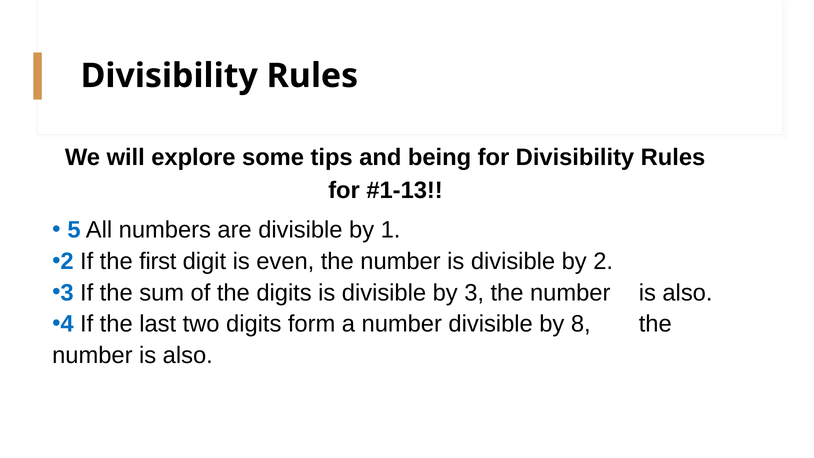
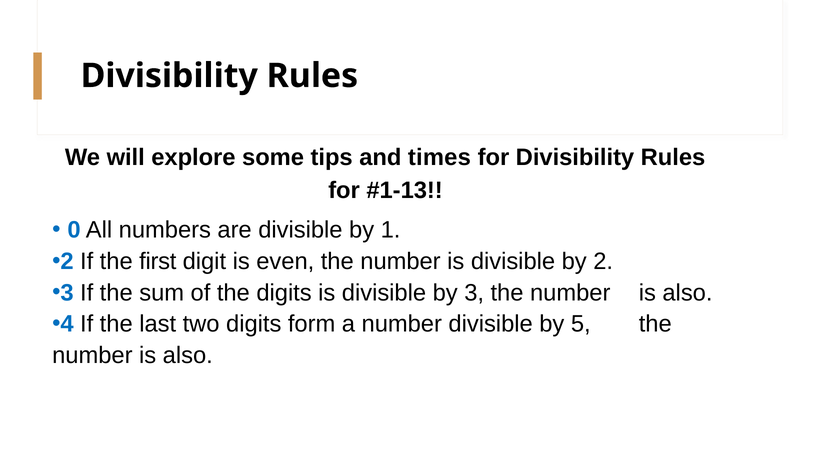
being: being -> times (439, 157)
5: 5 -> 0 (74, 230)
8: 8 -> 5 (581, 324)
